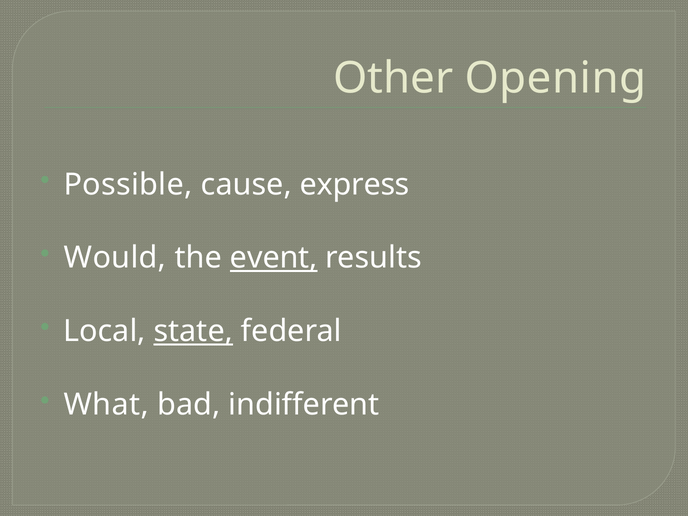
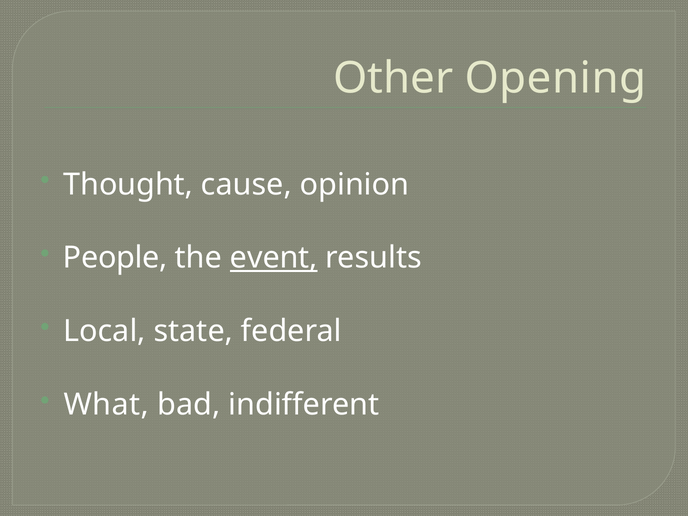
Possible: Possible -> Thought (128, 184)
express: express -> opinion (354, 184)
Would: Would -> People (115, 258)
state underline: present -> none (193, 331)
